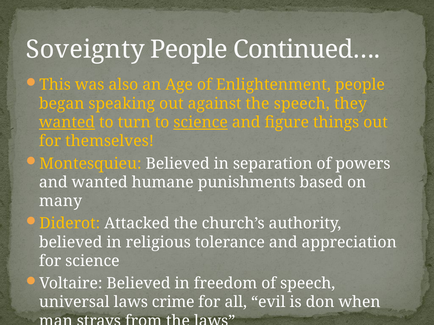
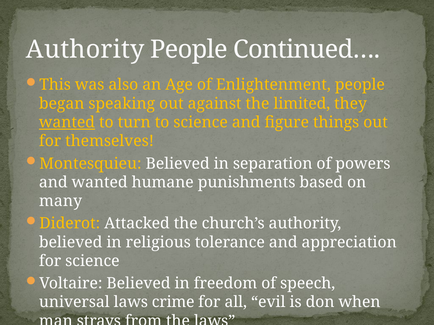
Soveignty: Soveignty -> Authority (85, 50)
the speech: speech -> limited (302, 104)
science underline: present -> none (201, 123)
